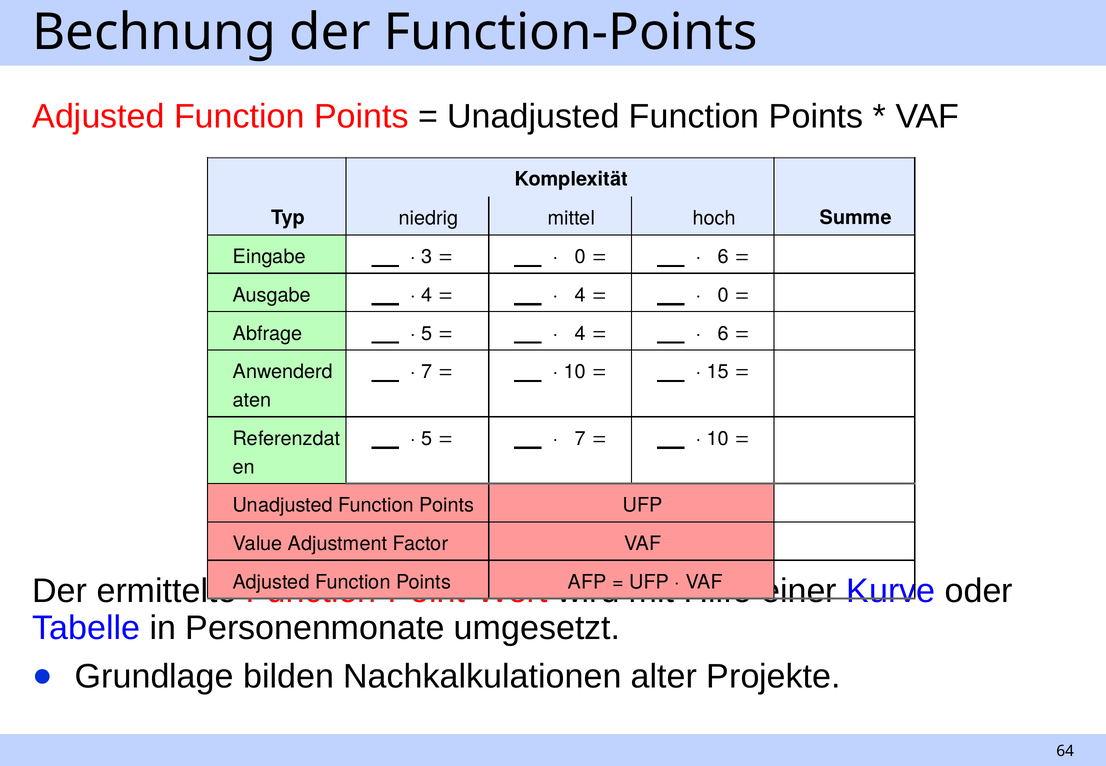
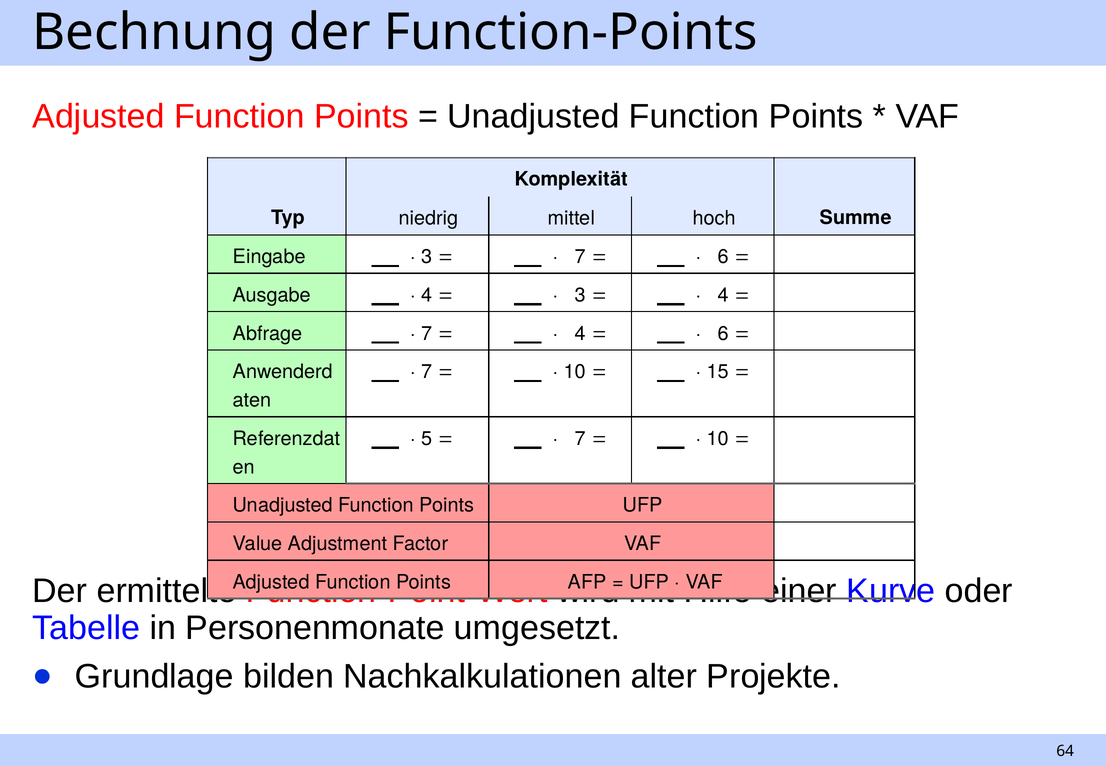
0: 0 -> 7 (580, 257)
4: 4 -> 3 (580, 295)
0: 0 -> 4 (723, 295)
5: 5 -> 7 (427, 333)
